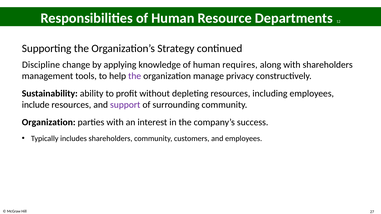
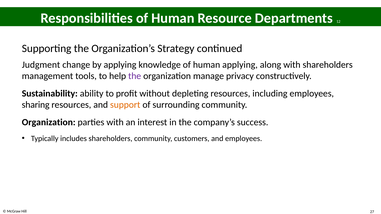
Discipline: Discipline -> Judgment (41, 65)
human requires: requires -> applying (240, 65)
include: include -> sharing (36, 105)
support colour: purple -> orange (125, 105)
